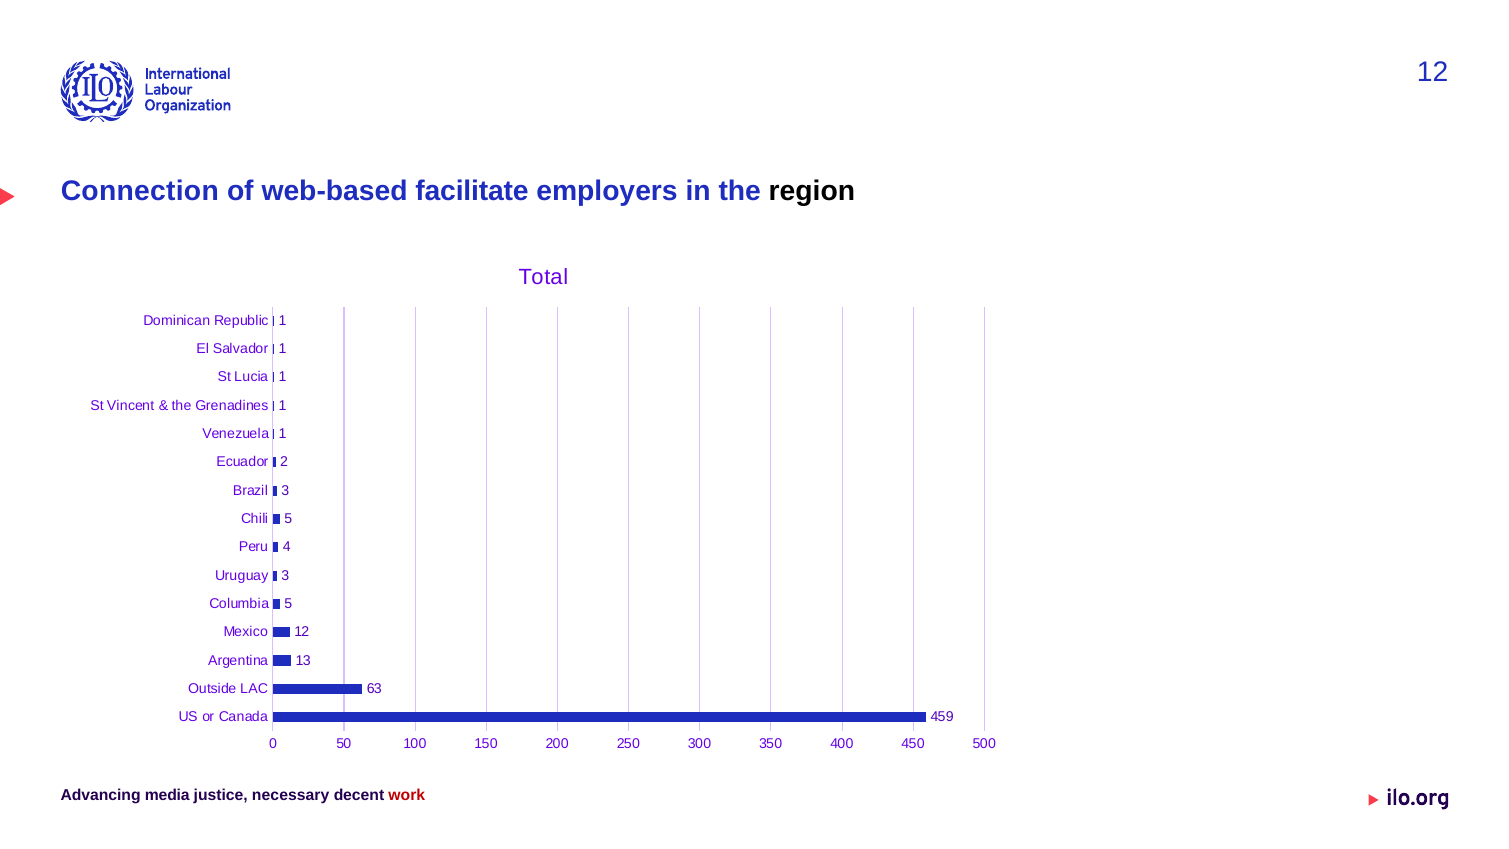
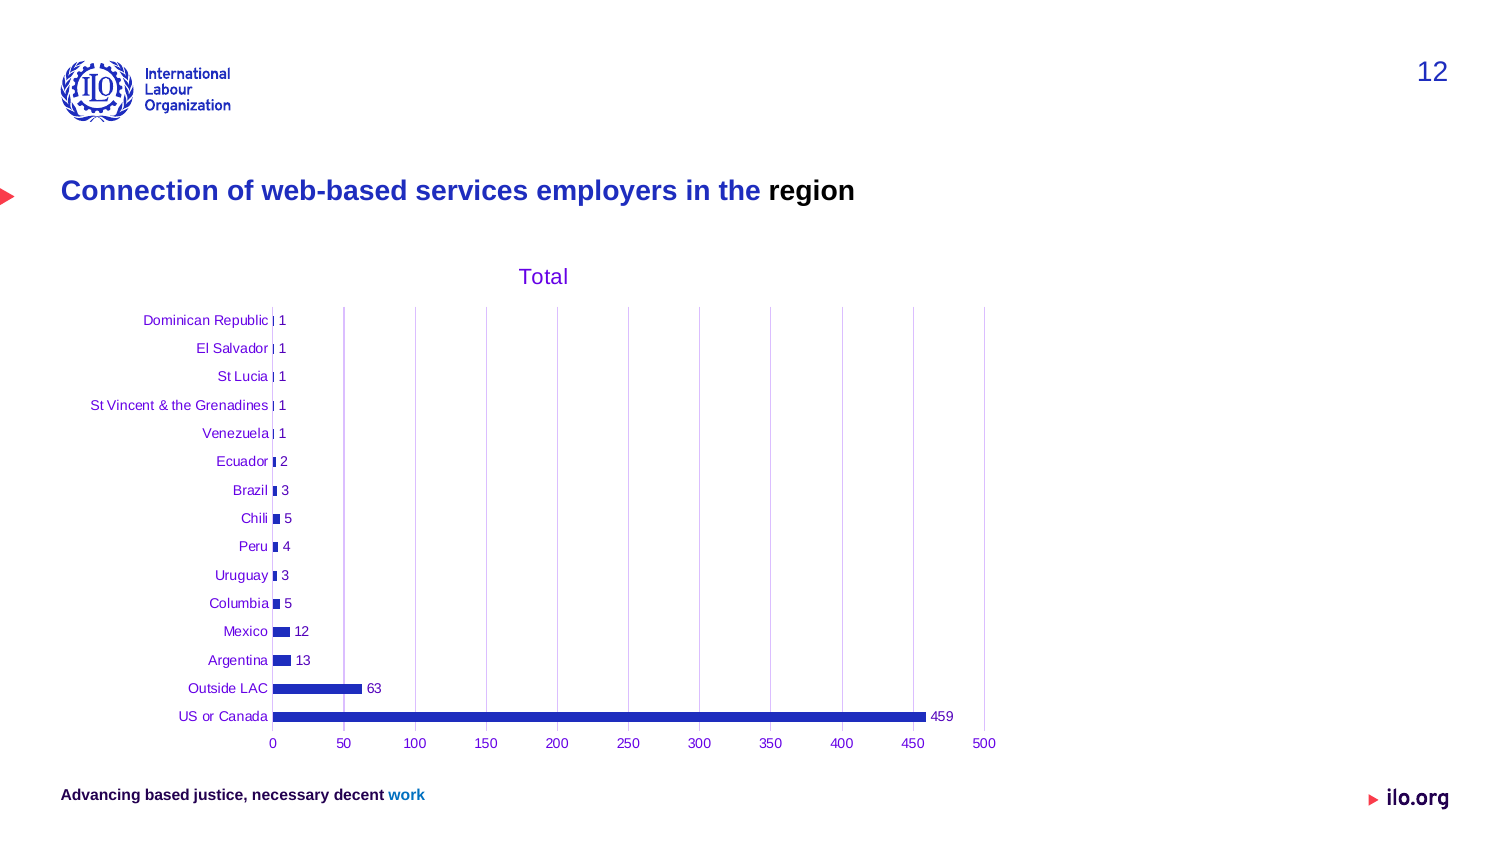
facilitate: facilitate -> services (472, 191)
media: media -> based (167, 795)
work colour: red -> blue (407, 795)
